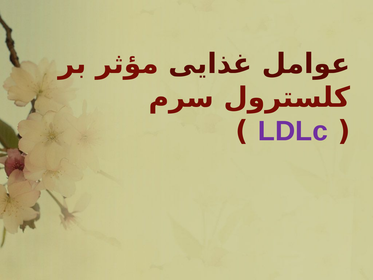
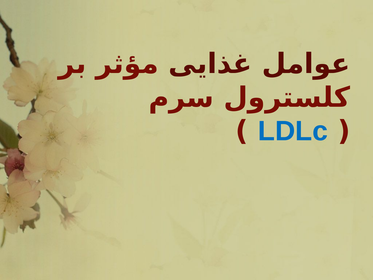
LDLc colour: purple -> blue (293, 131)
